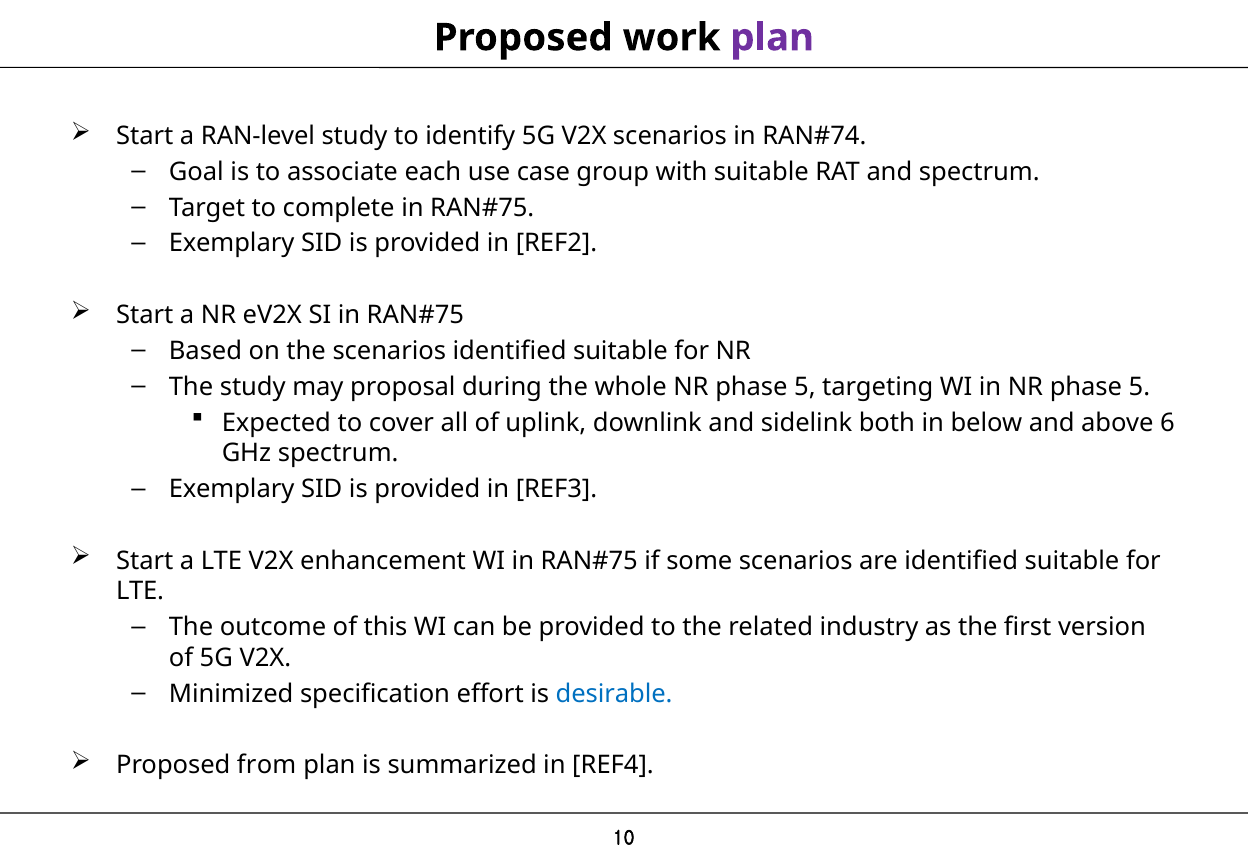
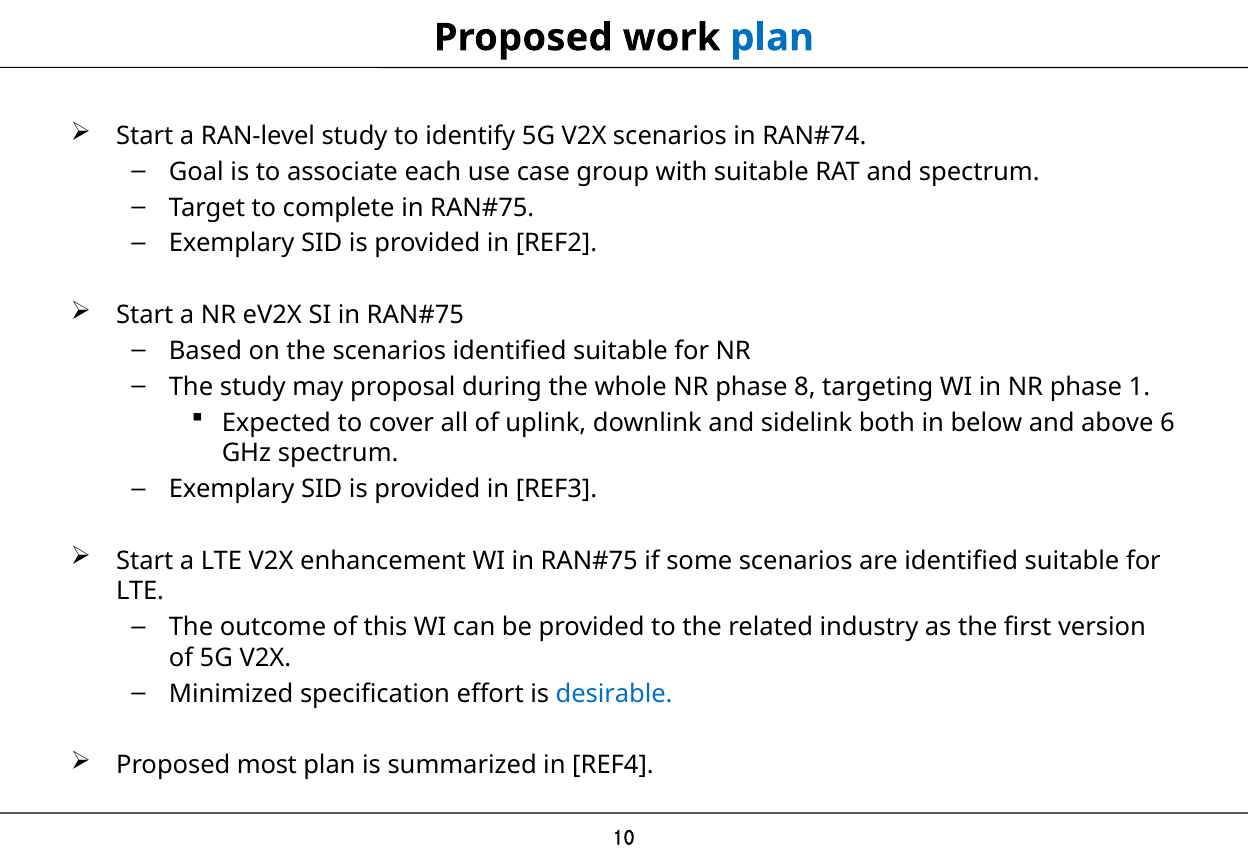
plan colour: purple -> blue (772, 38)
whole NR phase 5: 5 -> 8 (805, 387)
in NR phase 5: 5 -> 1 (1139, 387)
from: from -> most (267, 765)
